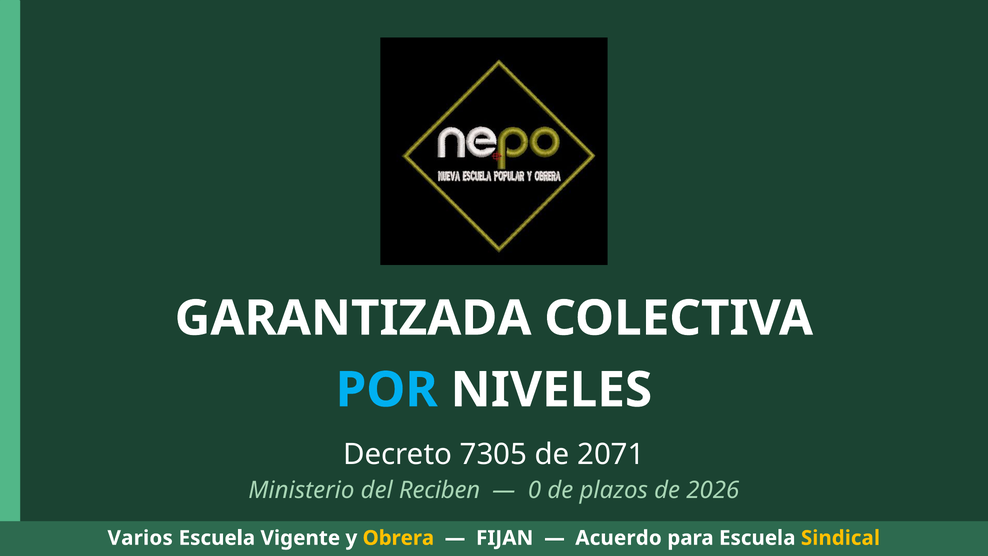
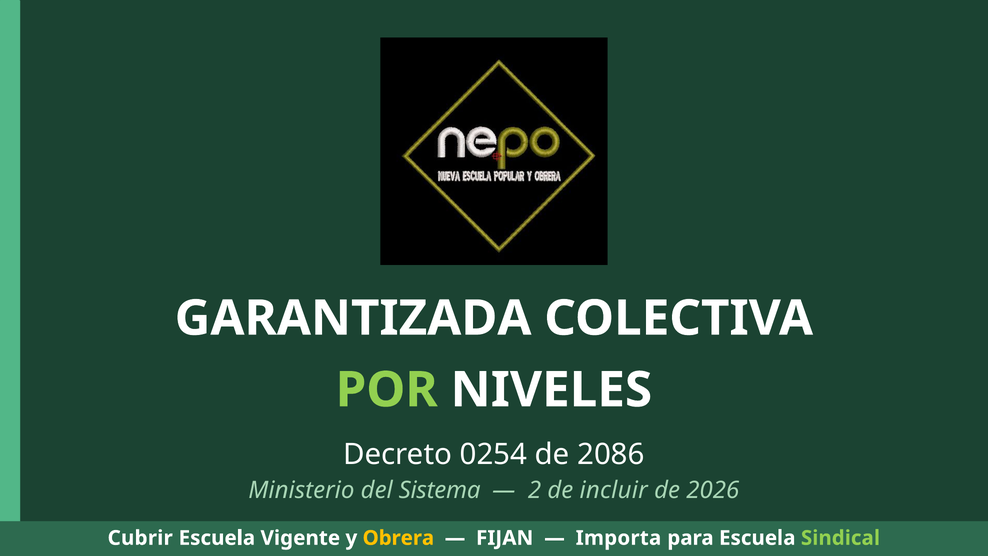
POR colour: light blue -> light green (387, 390)
7305: 7305 -> 0254 (493, 455)
2071: 2071 -> 2086 (611, 455)
Reciben: Reciben -> Sistema (440, 490)
0: 0 -> 2 (535, 490)
plazos: plazos -> incluir (614, 490)
Varios: Varios -> Cubrir (140, 538)
Acuerdo: Acuerdo -> Importa (618, 538)
Sindical colour: yellow -> light green (840, 538)
